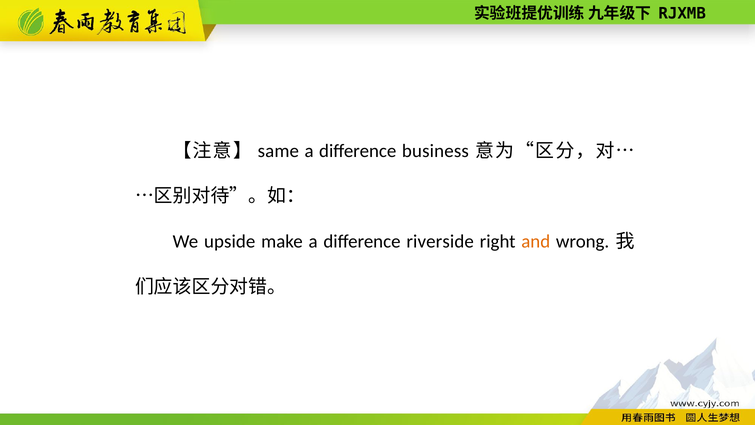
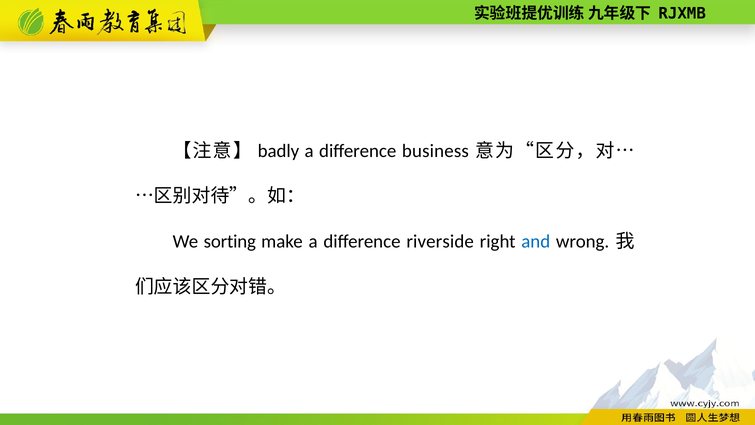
same: same -> badly (278, 151)
upside: upside -> sorting (230, 241)
and colour: orange -> blue (536, 241)
